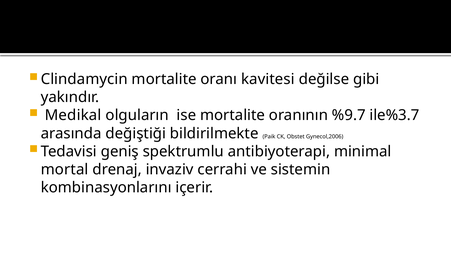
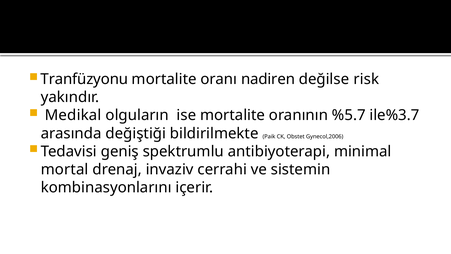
Clindamycin: Clindamycin -> Tranfüzyonu (84, 79)
kavitesi: kavitesi -> nadiren (268, 79)
gibi: gibi -> risk (366, 79)
%9.7: %9.7 -> %5.7 (349, 115)
